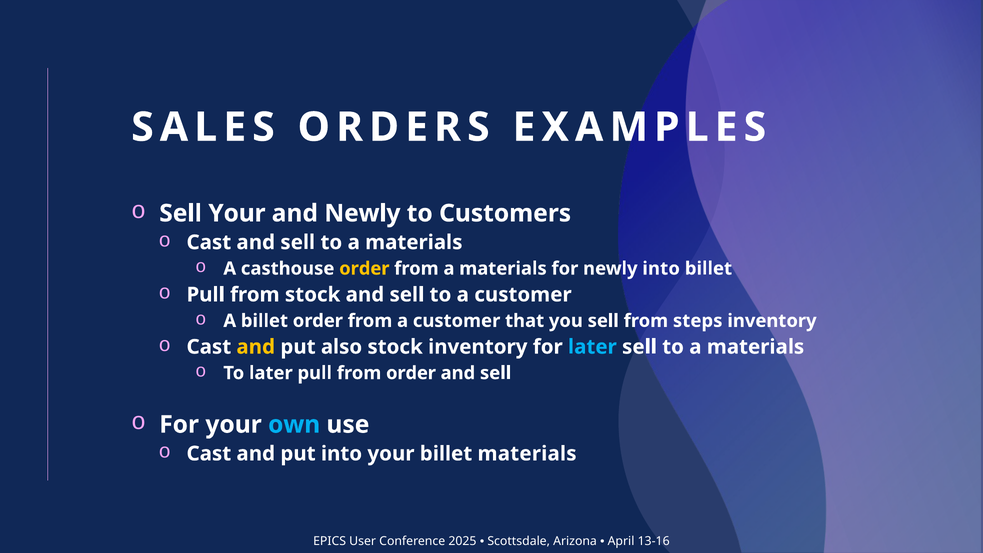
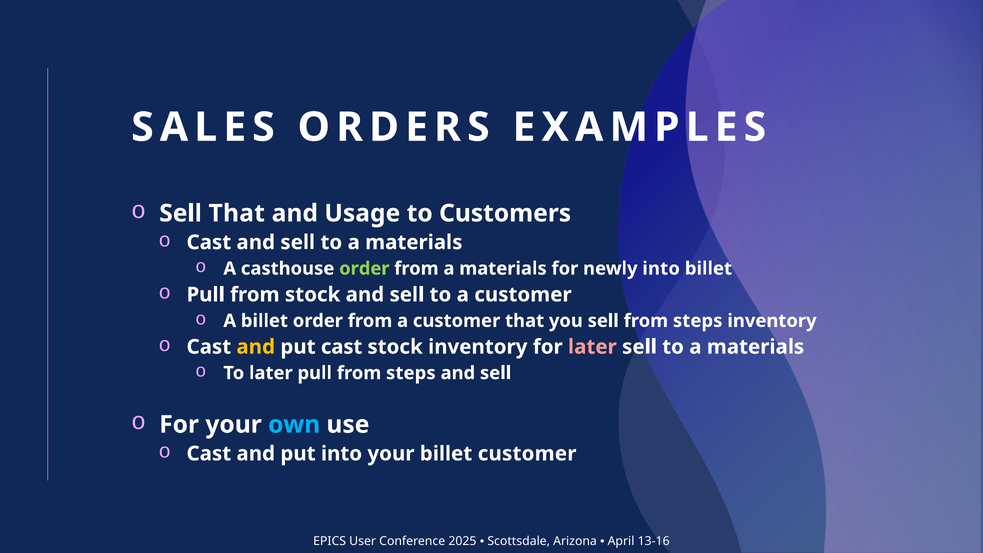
Sell Your: Your -> That (237, 213)
and Newly: Newly -> Usage (362, 213)
order colour: yellow -> light green (364, 269)
put also: also -> cast (342, 347)
later colour: light blue -> pink (592, 347)
pull from order: order -> steps (411, 373)
billet materials: materials -> customer (527, 454)
